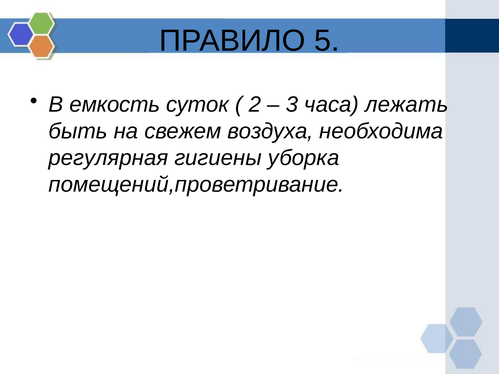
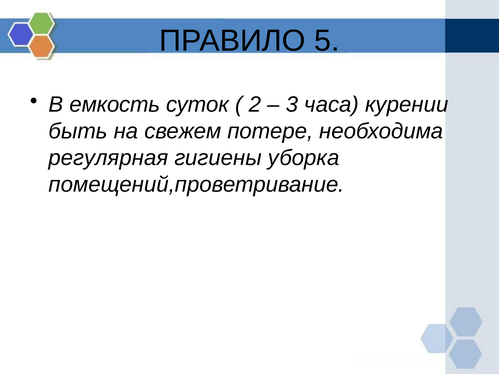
лежать: лежать -> курении (407, 105)
воздуха: воздуха -> потере (270, 131)
